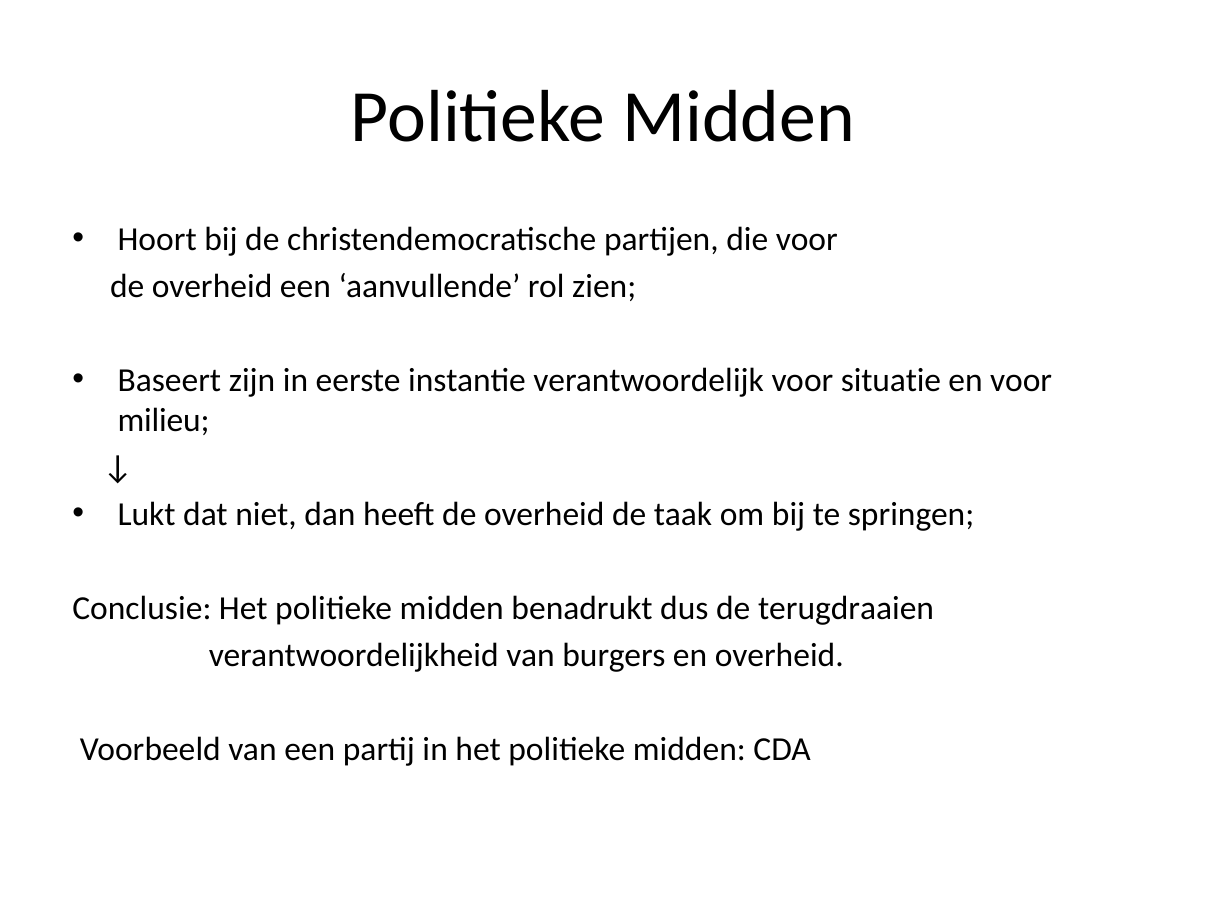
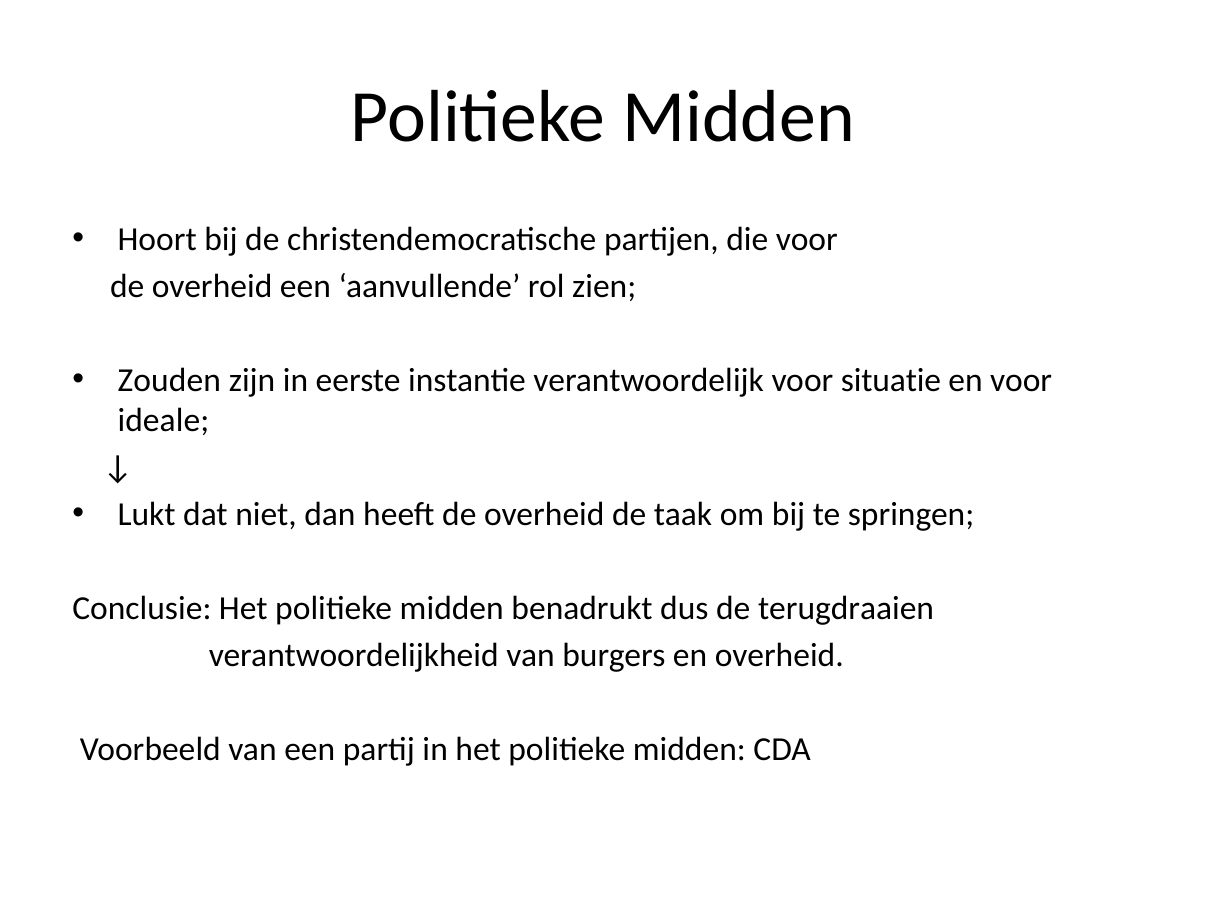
Baseert: Baseert -> Zouden (169, 380)
milieu: milieu -> ideale (163, 420)
